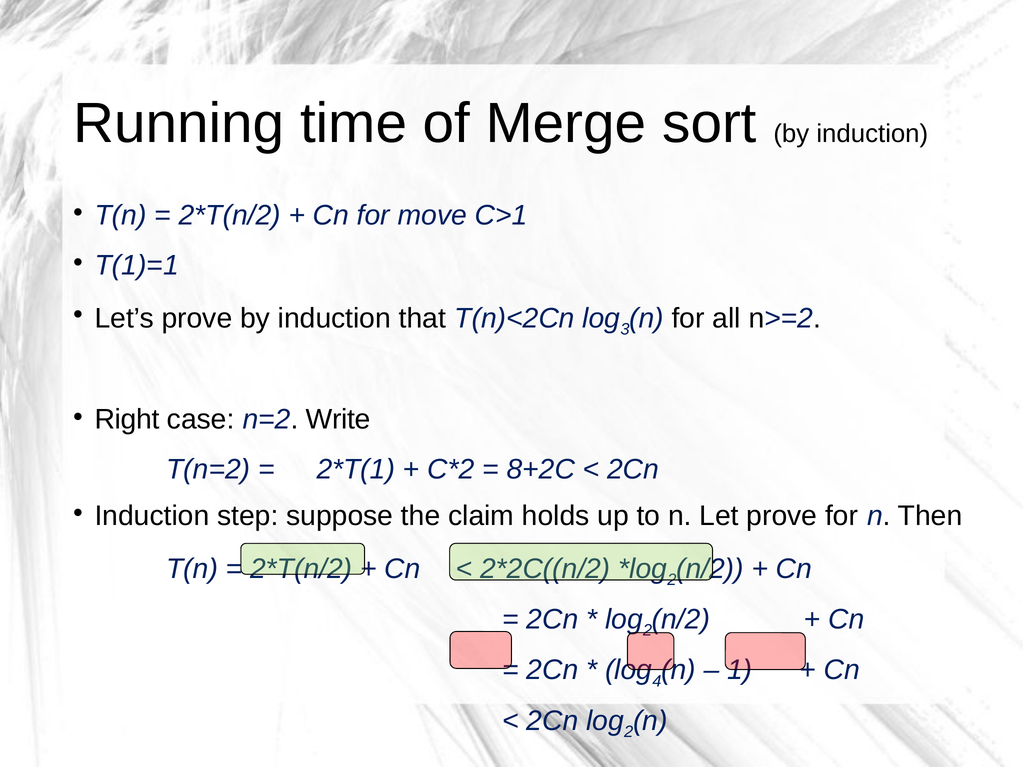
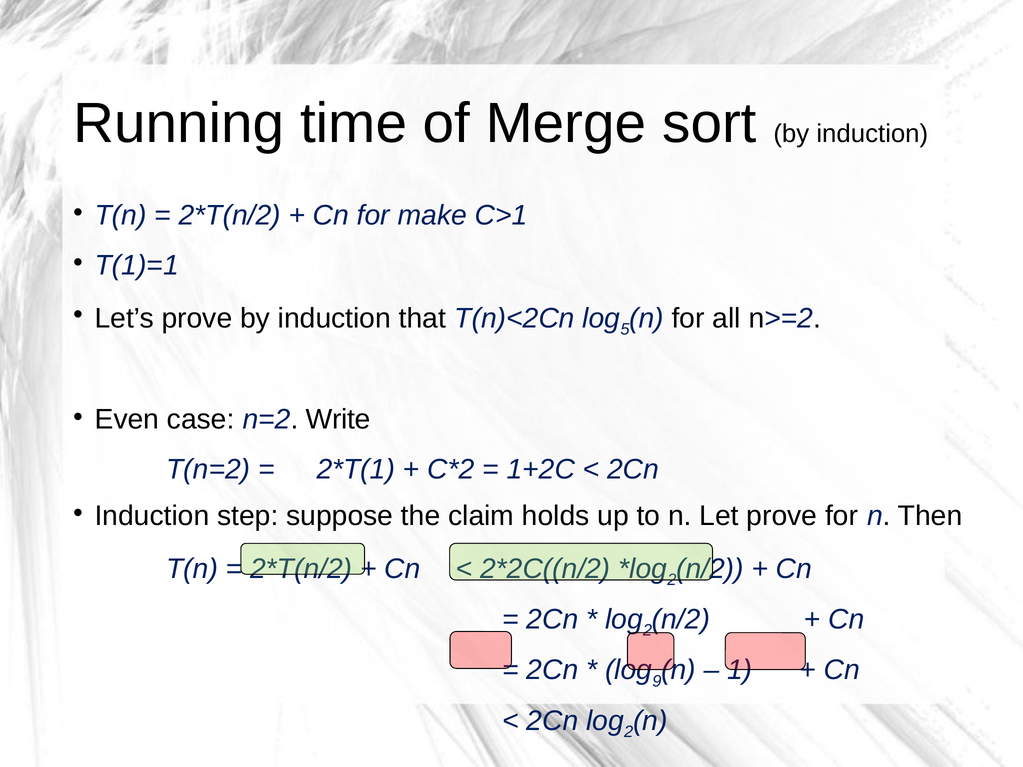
move: move -> make (432, 215)
3: 3 -> 5 (625, 329)
Right: Right -> Even (127, 420)
8+2C: 8+2C -> 1+2C (541, 470)
4: 4 -> 9 (657, 681)
